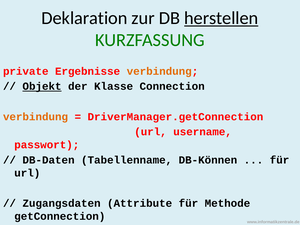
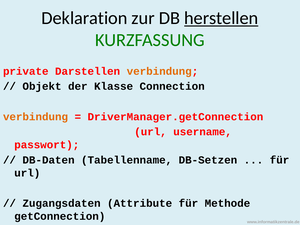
Ergebnisse: Ergebnisse -> Darstellen (88, 71)
Objekt underline: present -> none (42, 86)
DB-Können: DB-Können -> DB-Setzen (208, 160)
